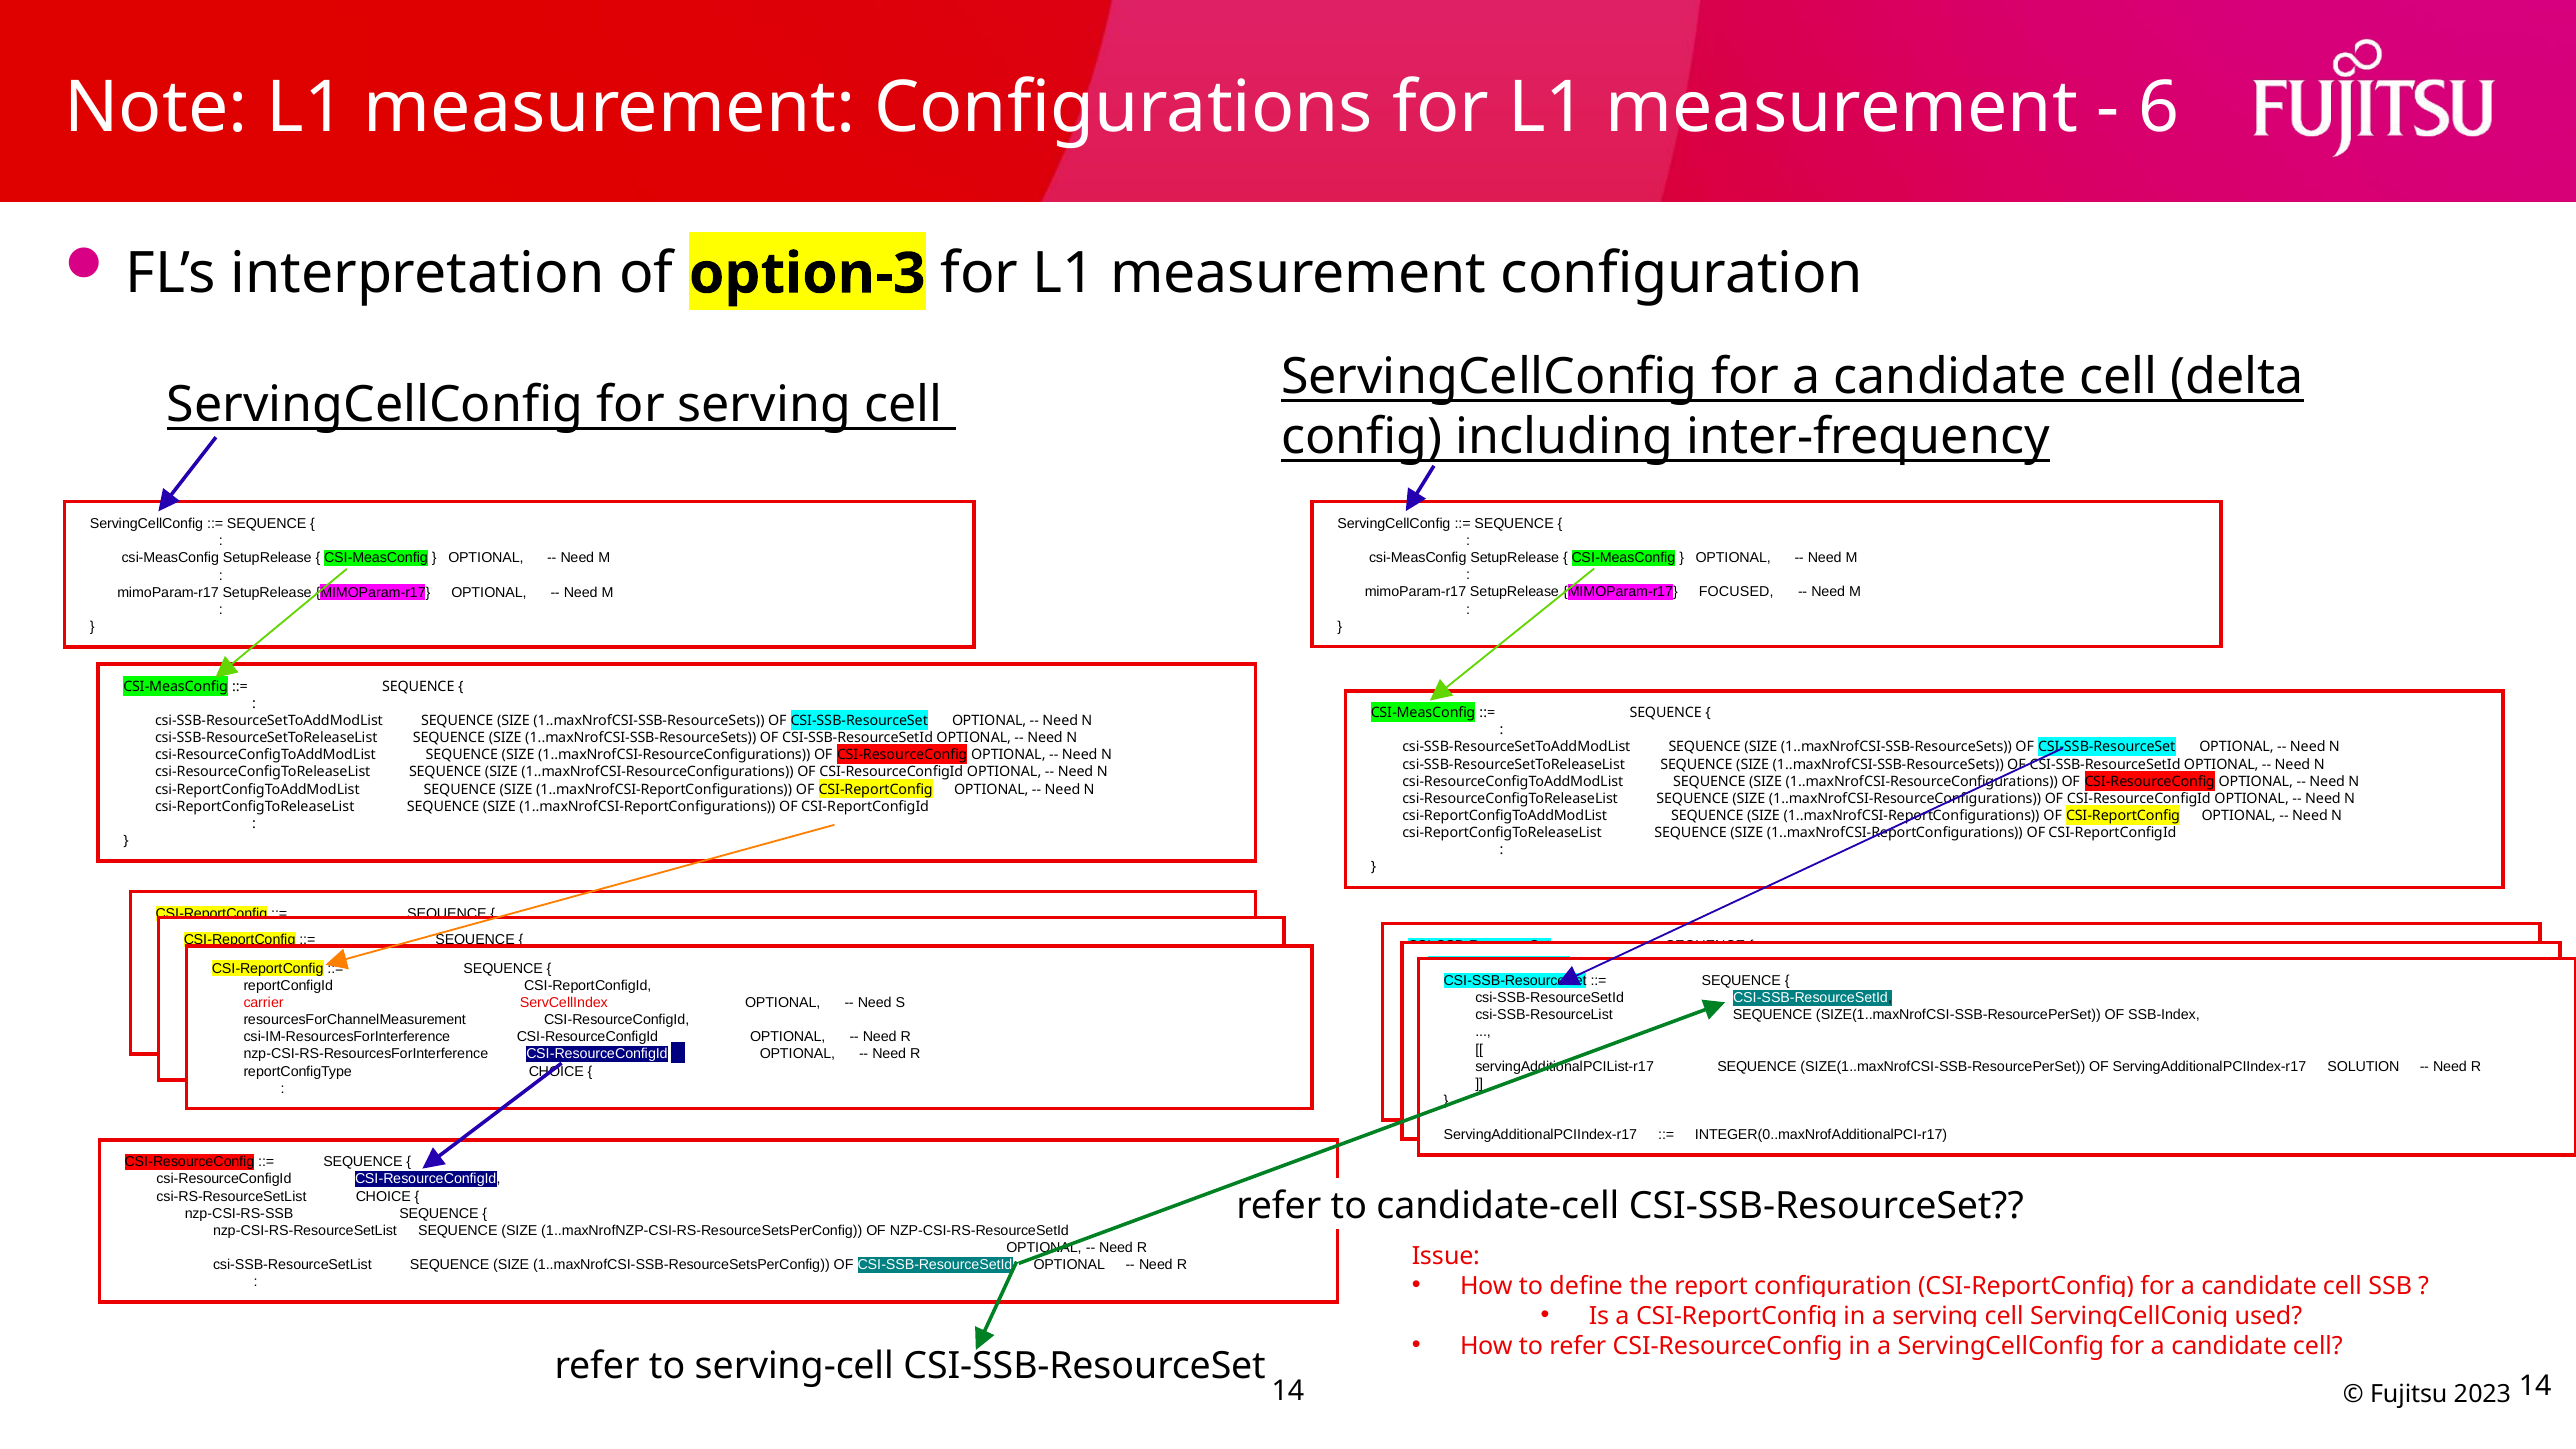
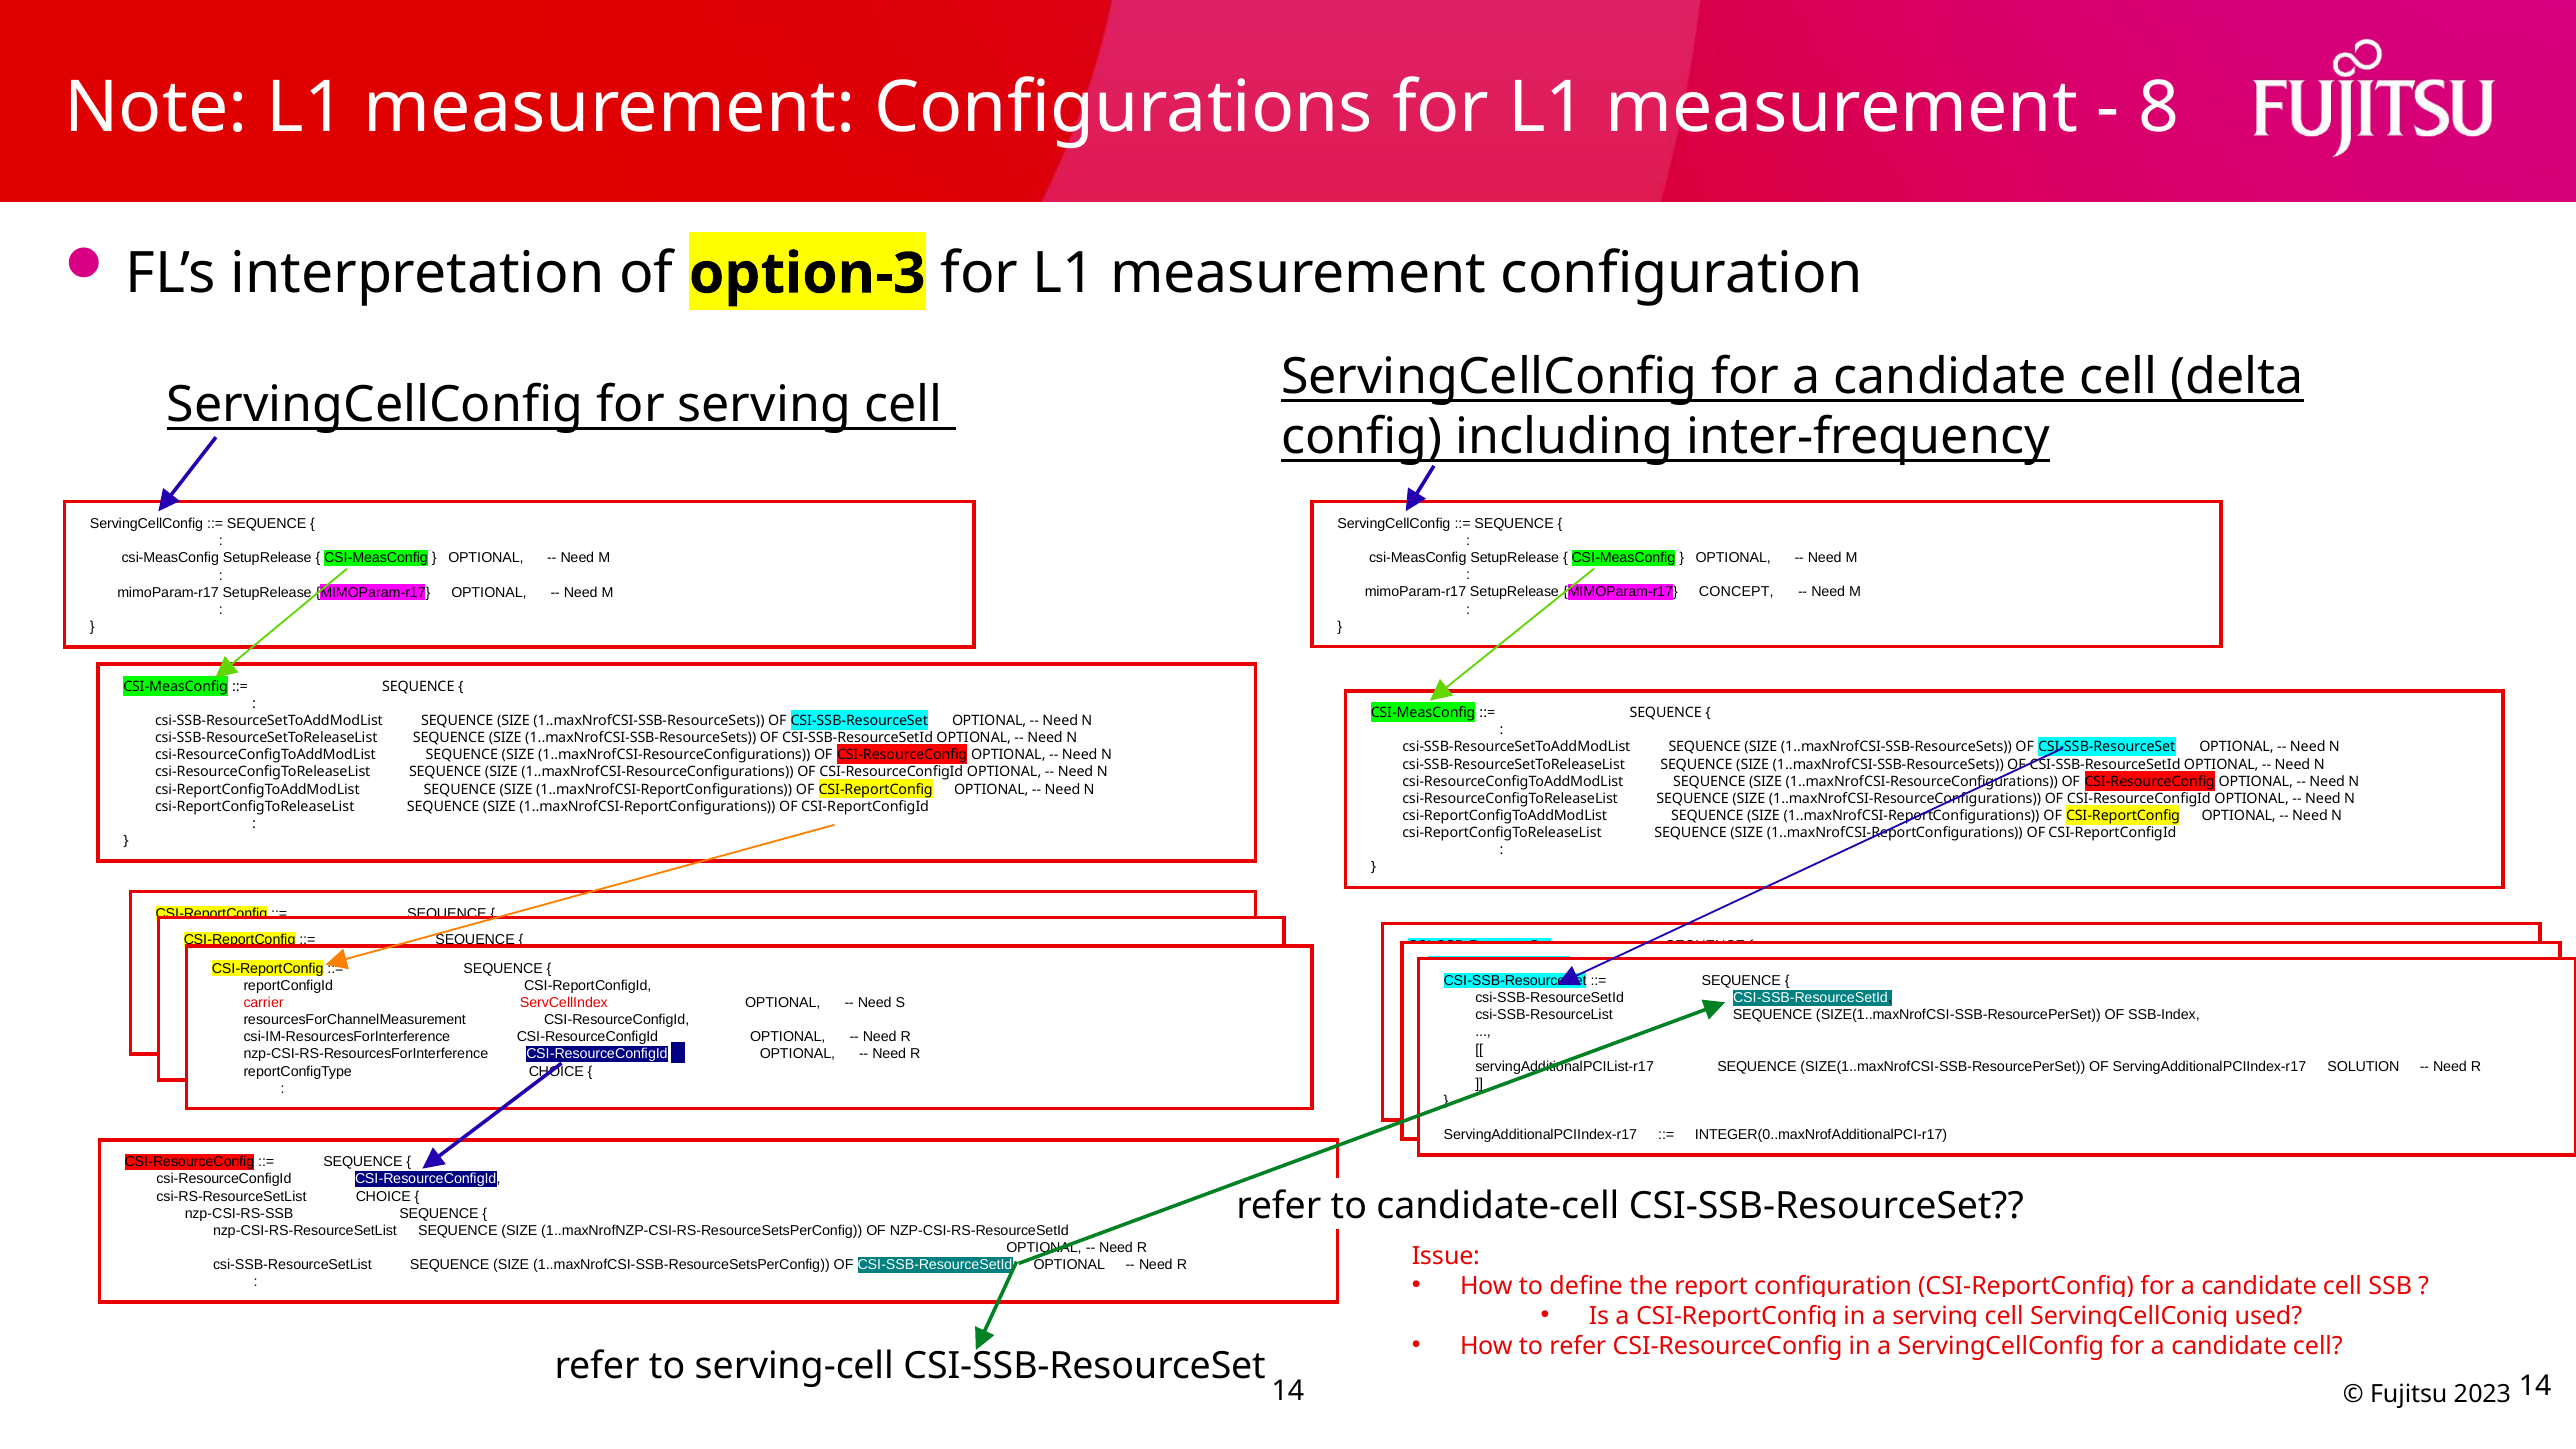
6: 6 -> 8 (2159, 108)
FOCUSED: FOCUSED -> CONCEPT (1736, 592)
